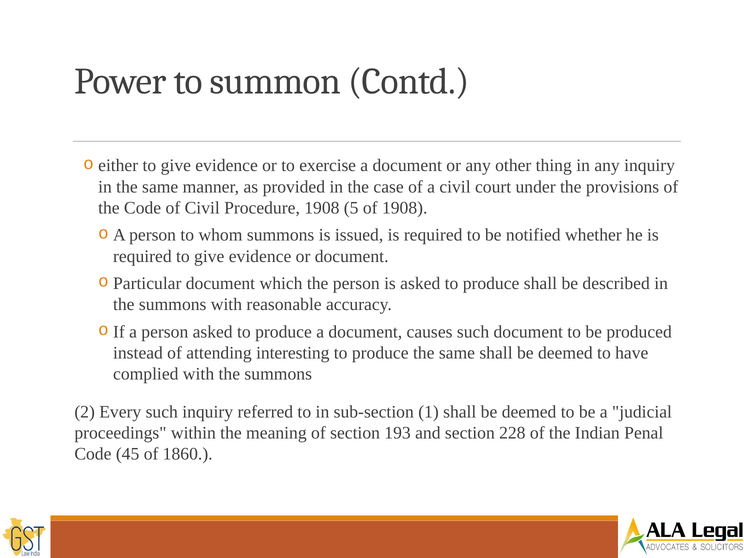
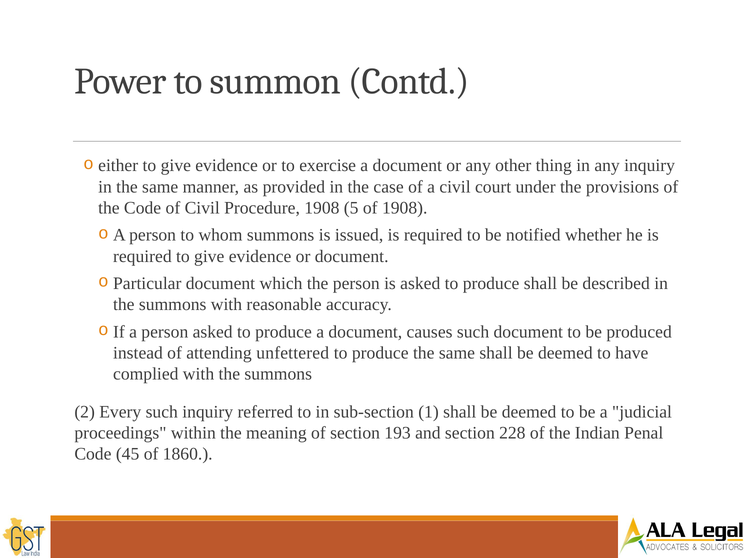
interesting: interesting -> unfettered (293, 353)
